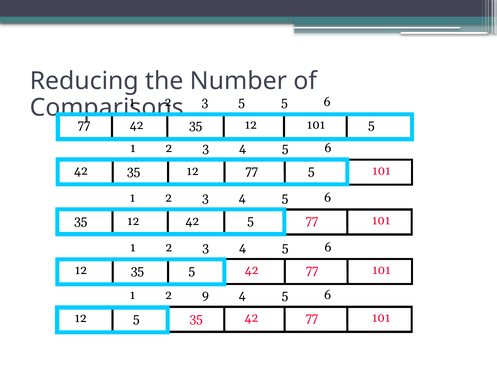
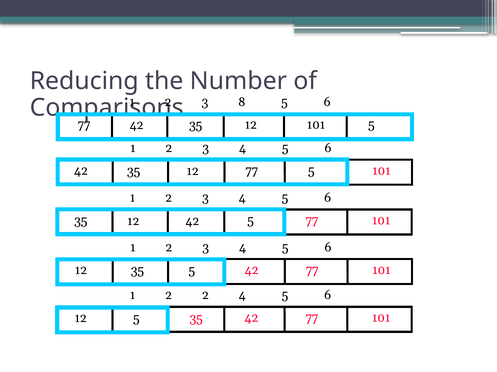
3 5: 5 -> 8 (242, 102)
2 9: 9 -> 2 (205, 296)
